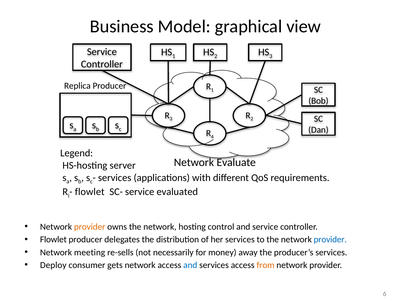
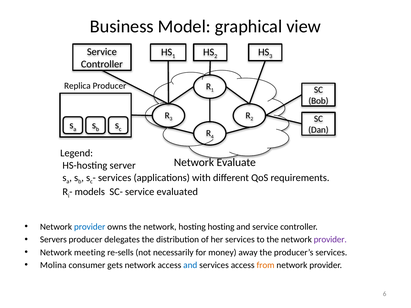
flowlet: flowlet -> models (90, 192)
provider colour: orange -> blue (90, 227)
hosting control: control -> hosting (221, 227)
Flowlet: Flowlet -> Servers (53, 240)
provider colour: blue -> purple (330, 240)
Deploy: Deploy -> Molina (53, 265)
